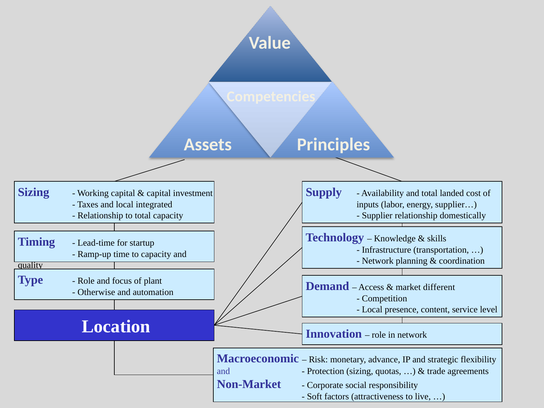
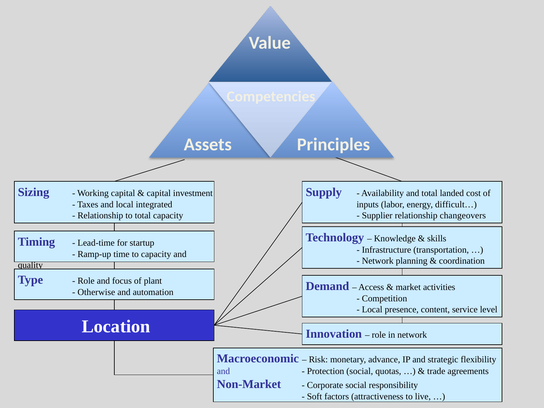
supplier…: supplier… -> difficult… (456, 205)
domestically: domestically -> changeovers (463, 216)
different: different -> activities (439, 287)
Protection sizing: sizing -> social (360, 371)
